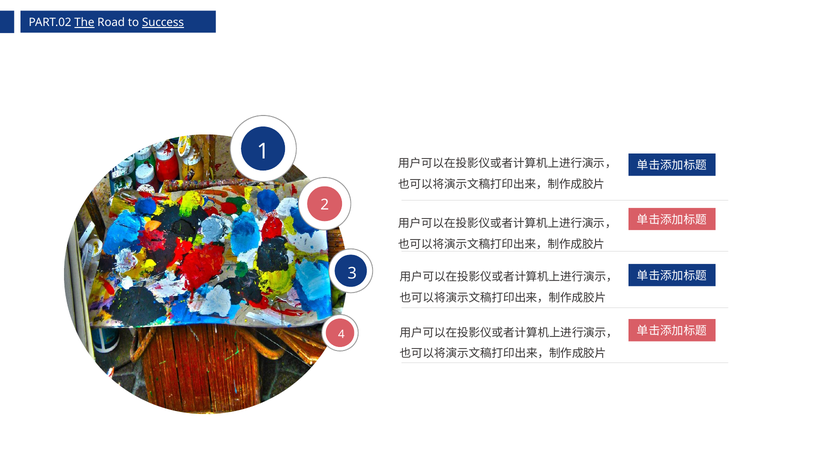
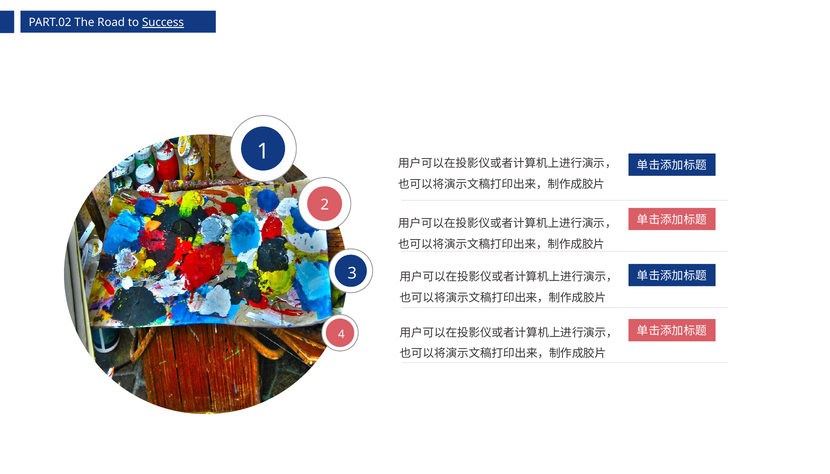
The underline: present -> none (84, 23)
